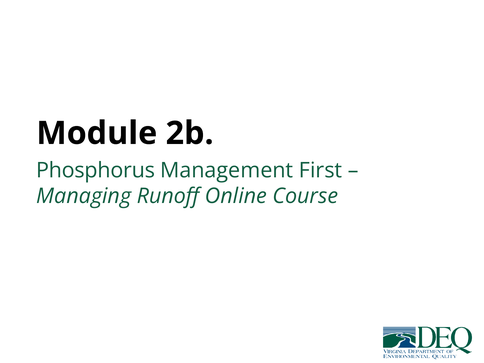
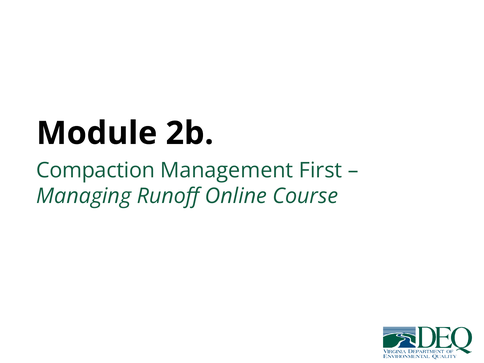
Phosphorus: Phosphorus -> Compaction (96, 170)
